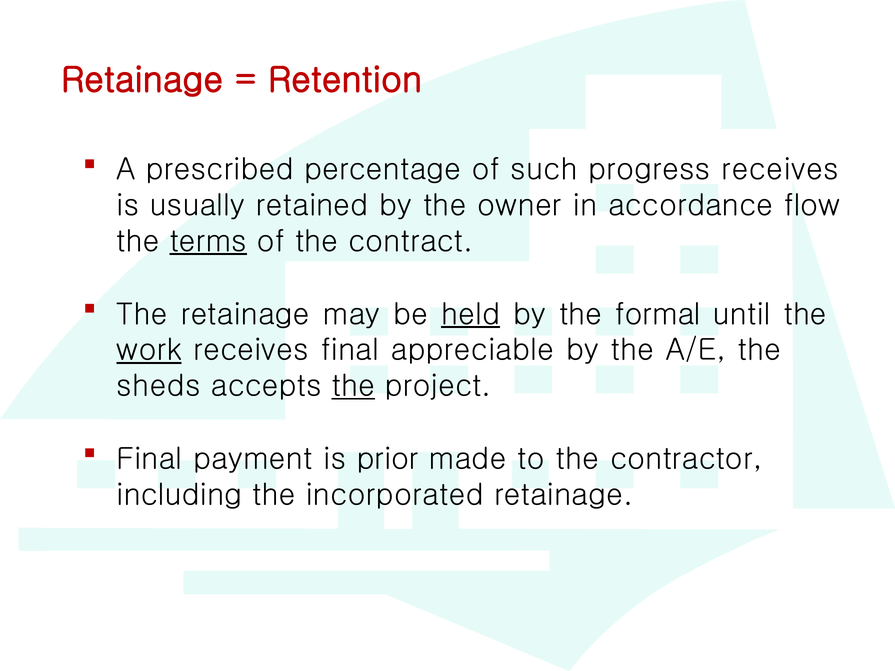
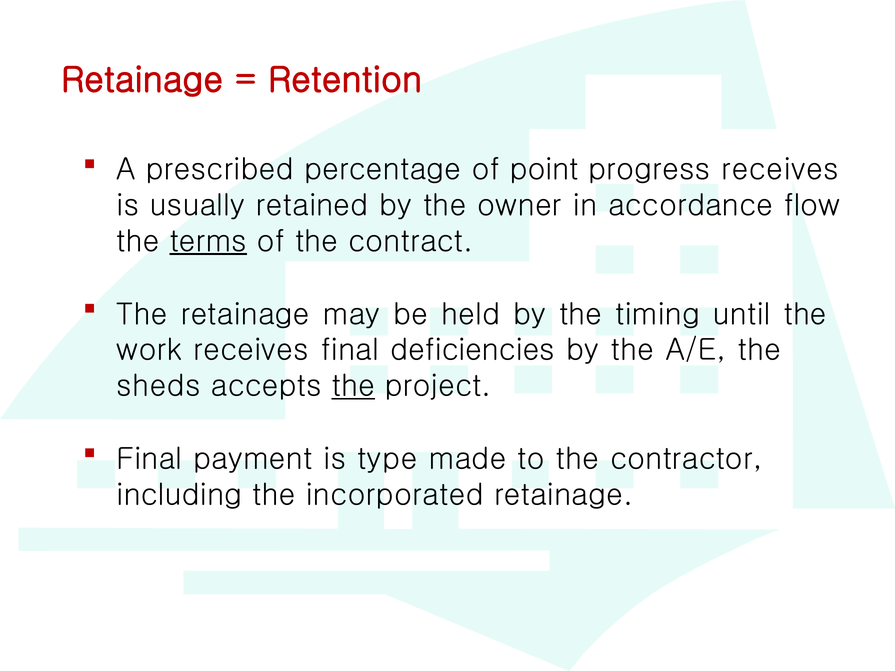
such: such -> point (544, 170)
held underline: present -> none (471, 314)
formal: formal -> timing (658, 314)
work underline: present -> none (149, 350)
appreciable: appreciable -> deficiencies (473, 350)
prior: prior -> type (387, 459)
